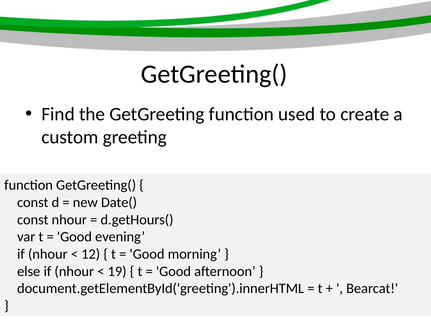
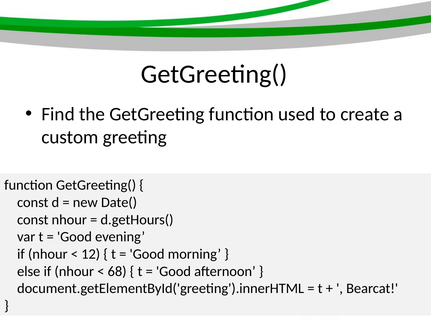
19: 19 -> 68 (117, 272)
